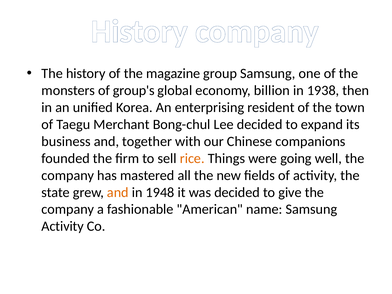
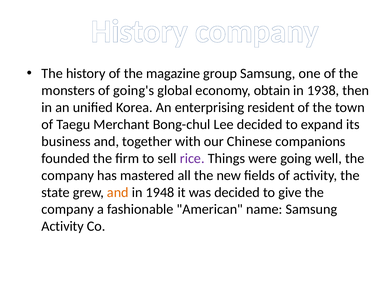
group's: group's -> going's (134, 90)
billion: billion -> obtain (272, 90)
rice colour: orange -> purple (192, 158)
